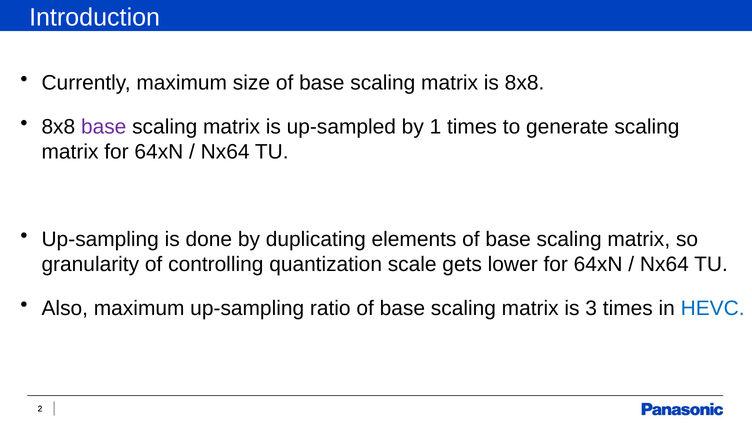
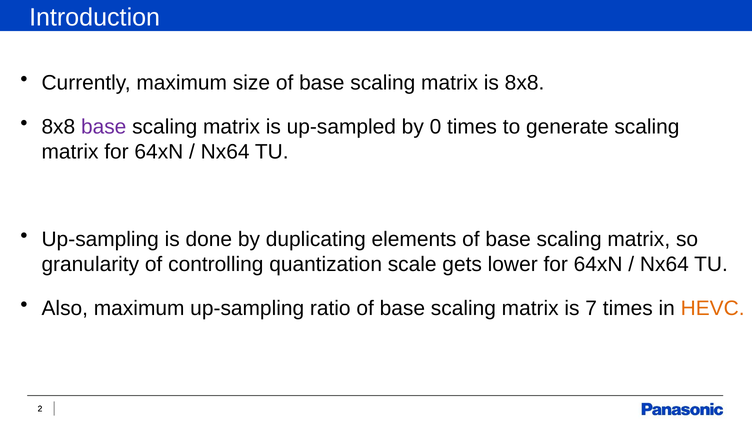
1: 1 -> 0 (435, 127)
3: 3 -> 7 (591, 308)
HEVC colour: blue -> orange (713, 308)
